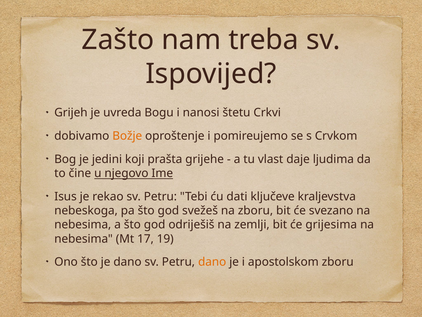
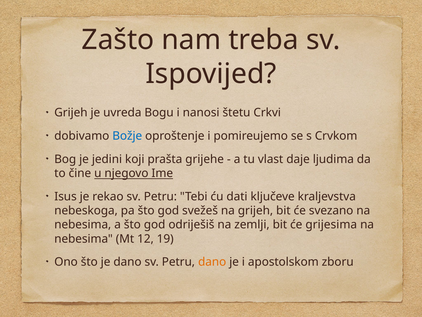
Božje colour: orange -> blue (127, 136)
na zboru: zboru -> grijeh (255, 210)
17: 17 -> 12 (145, 238)
